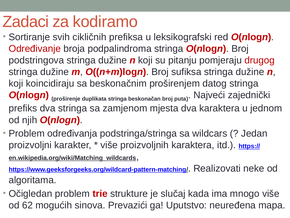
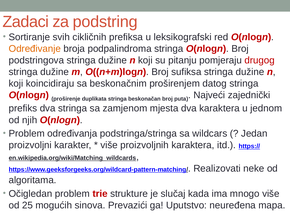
kodiramo: kodiramo -> podstring (105, 22)
Određivanje colour: red -> orange (35, 49)
62: 62 -> 25 (28, 205)
